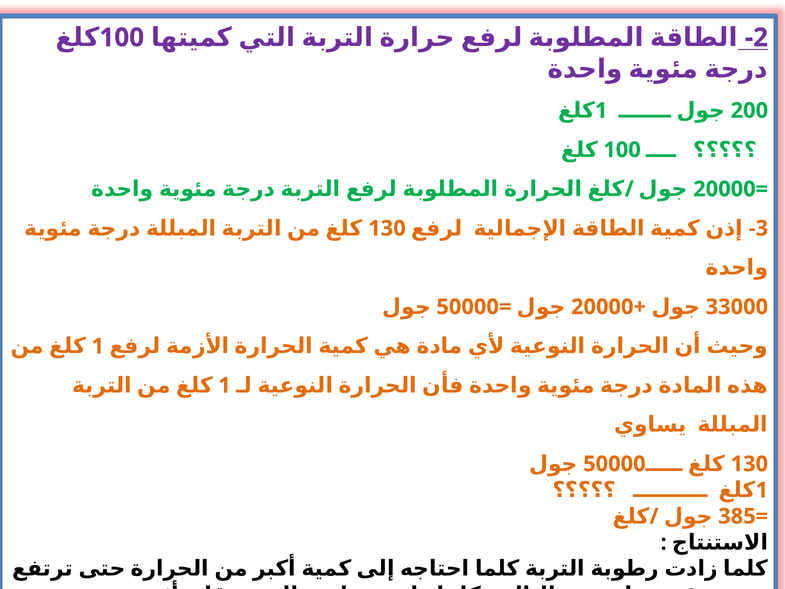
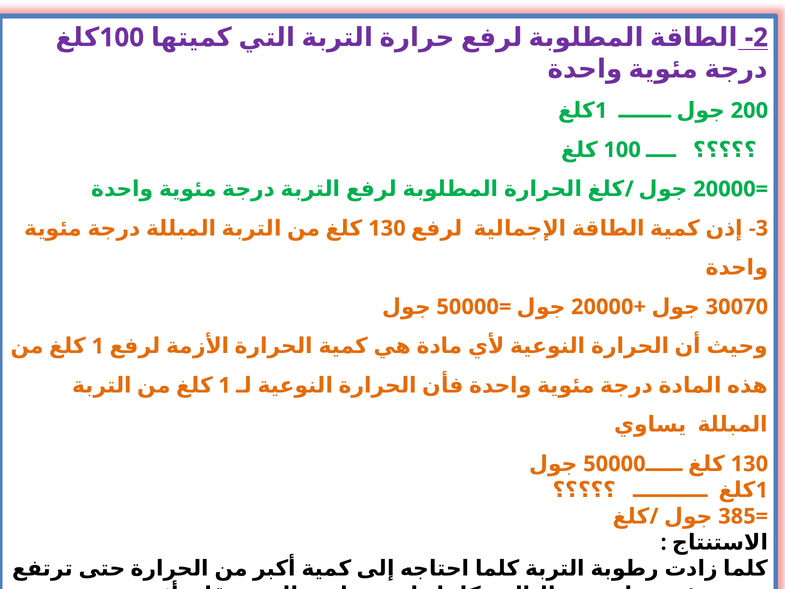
33000: 33000 -> 30070 (737, 307)
